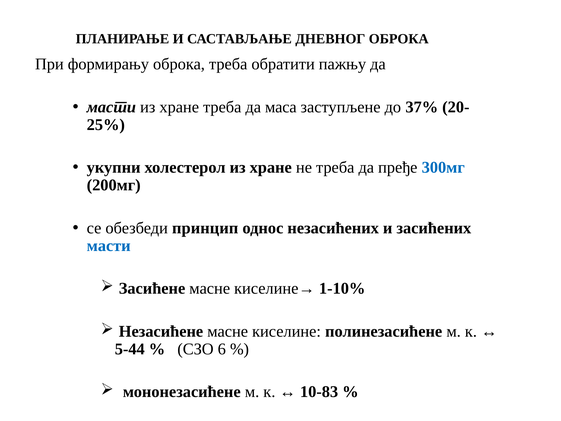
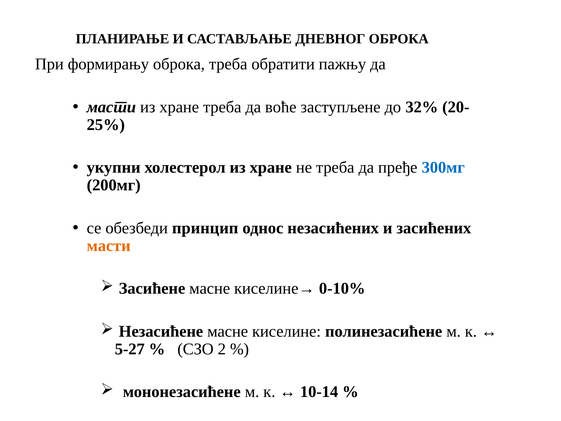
маса: маса -> воће (281, 107)
37%: 37% -> 32% (422, 107)
масти colour: blue -> orange (109, 246)
1-10%: 1-10% -> 0-10% (342, 288)
5-44: 5-44 -> 5-27 (130, 349)
6: 6 -> 2 (222, 349)
10-83: 10-83 -> 10-14 (319, 392)
